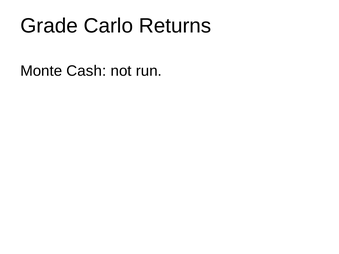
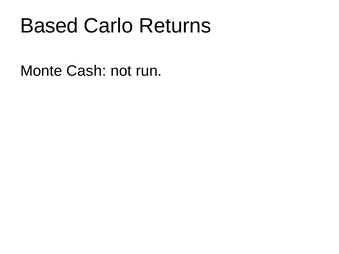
Grade: Grade -> Based (49, 26)
